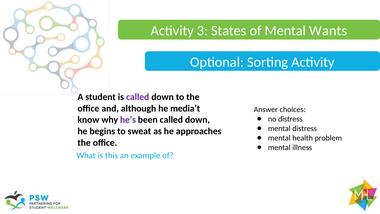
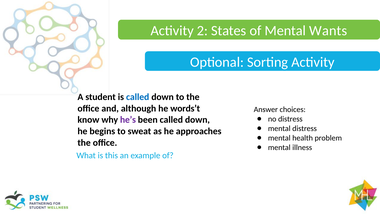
3: 3 -> 2 (202, 31)
called colour: purple -> blue (138, 97)
media’t: media’t -> words’t (185, 108)
